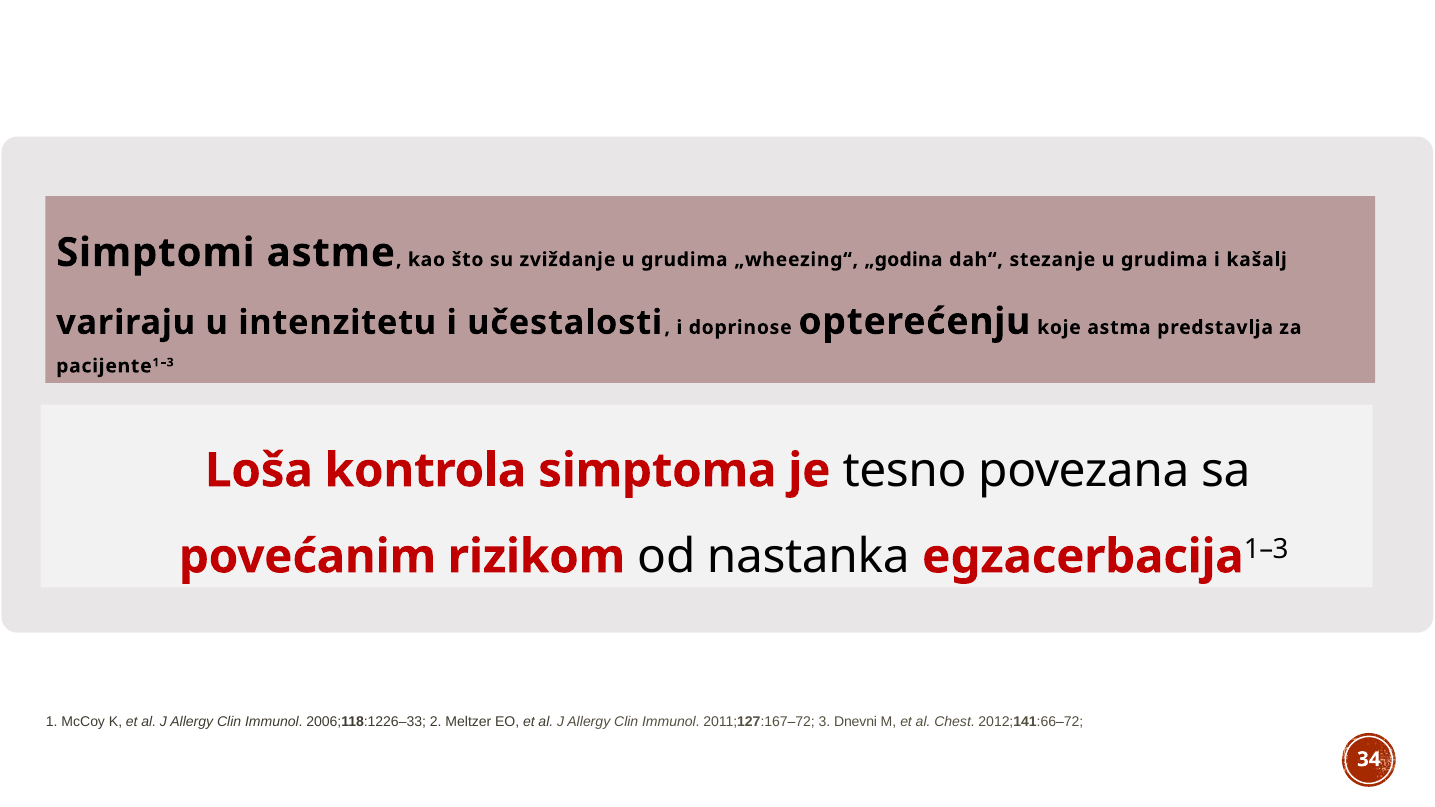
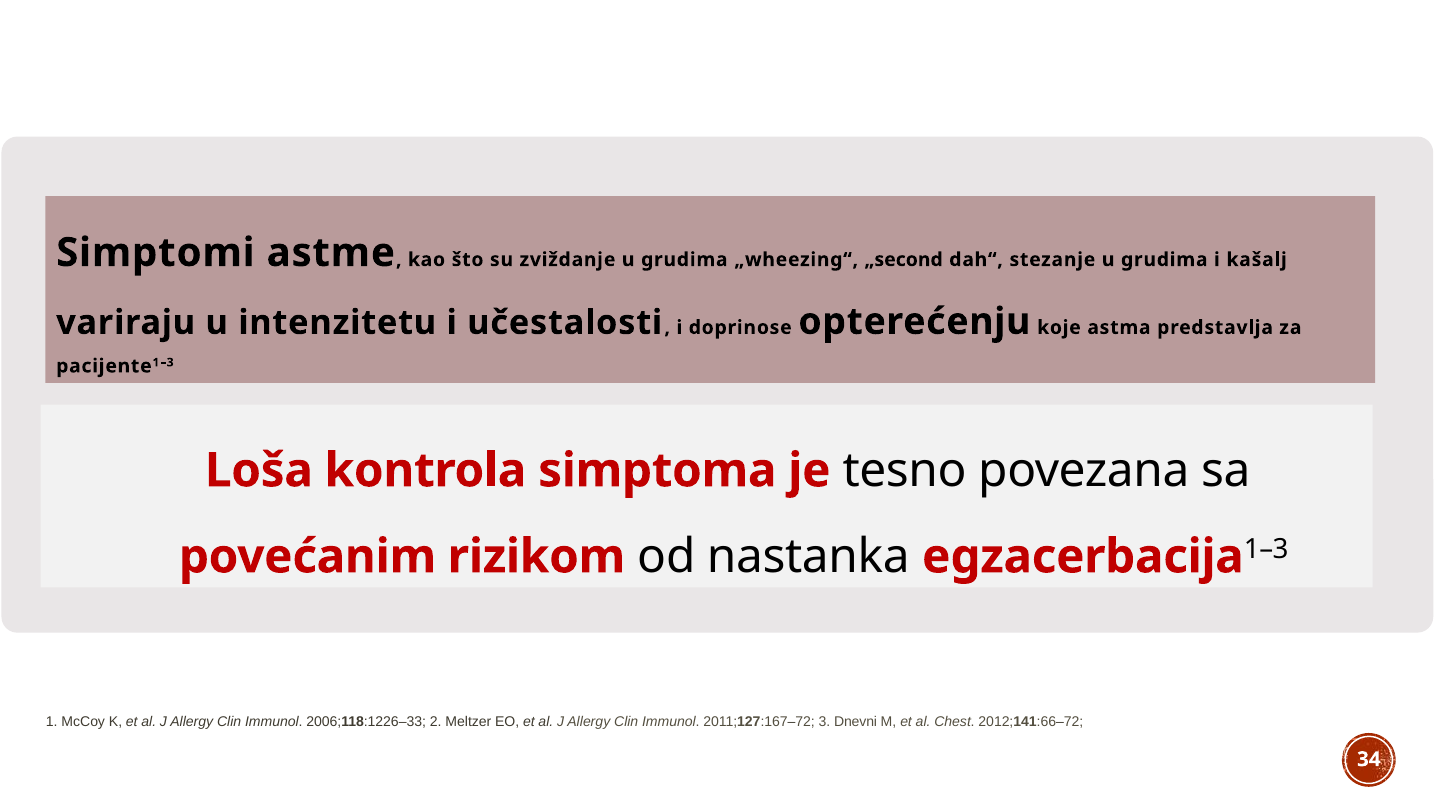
„godina: „godina -> „second (904, 260)
